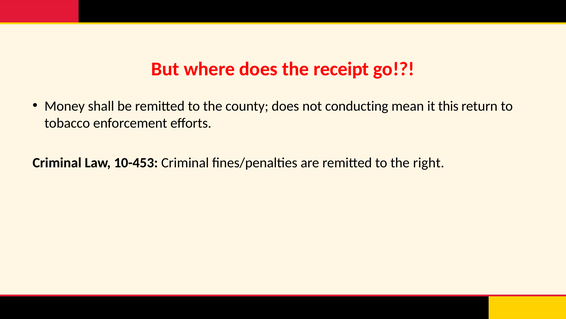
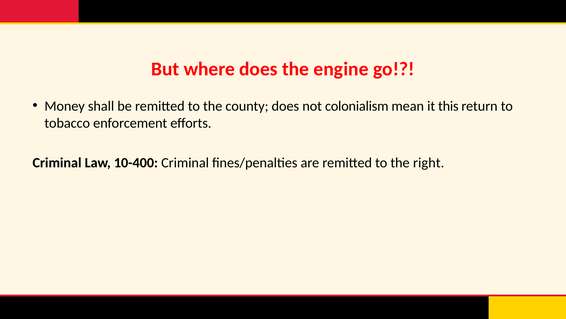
receipt: receipt -> engine (341, 69)
conducting: conducting -> colonialism (357, 106)
10-453: 10-453 -> 10-400 (136, 162)
